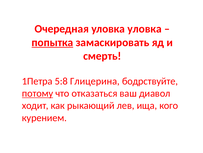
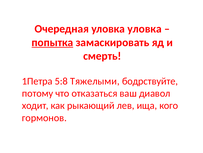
Глицерина: Глицерина -> Тяжелыми (95, 81)
потому underline: present -> none (38, 93)
курением: курением -> гормонов (44, 117)
